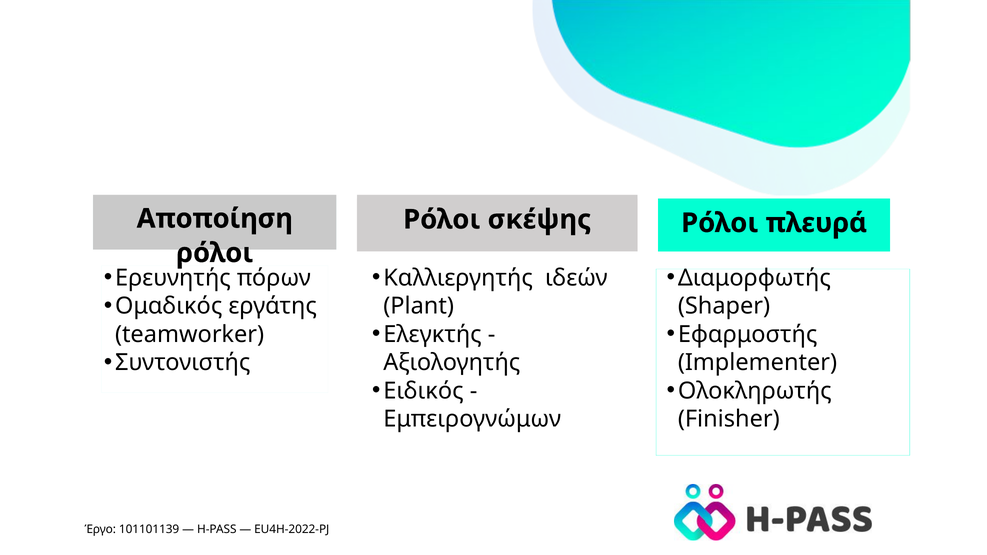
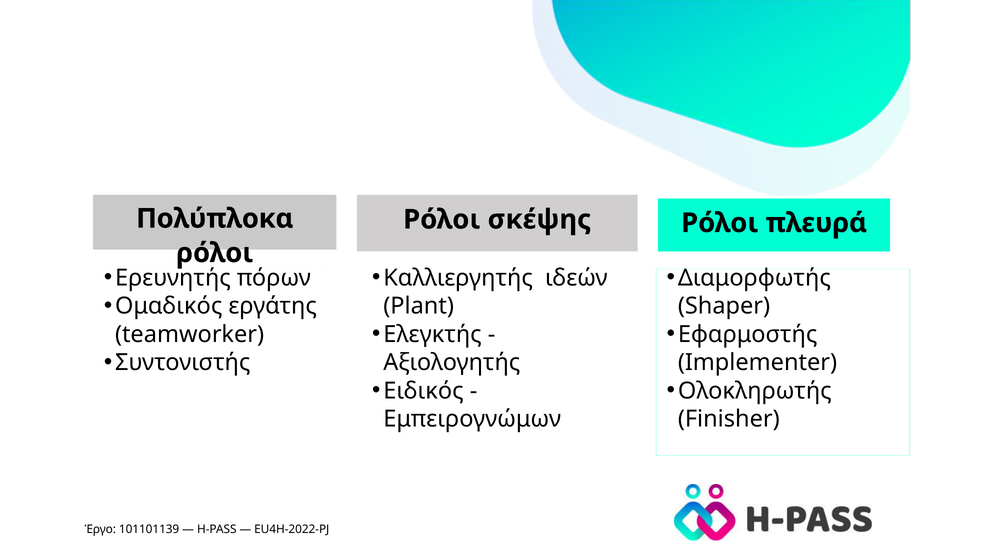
Αποποίηση: Αποποίηση -> Πολύπλοκα (215, 219)
